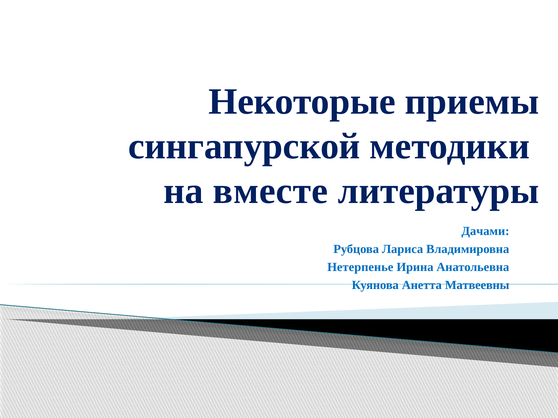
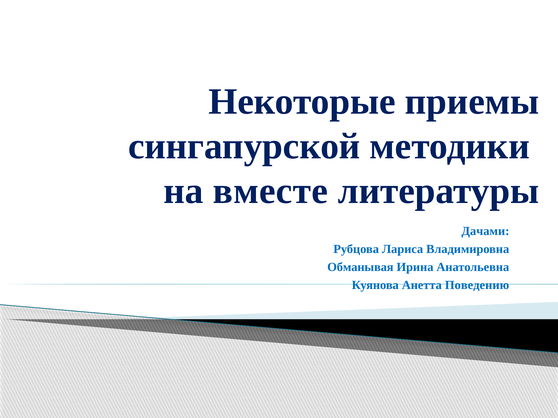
Нетерпенье: Нетерпенье -> Обманывая (360, 267)
Матвеевны: Матвеевны -> Поведению (477, 285)
